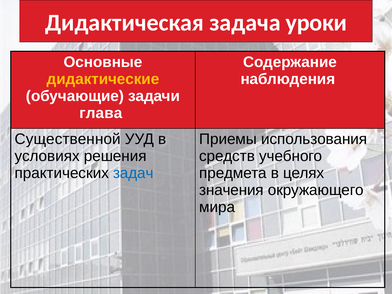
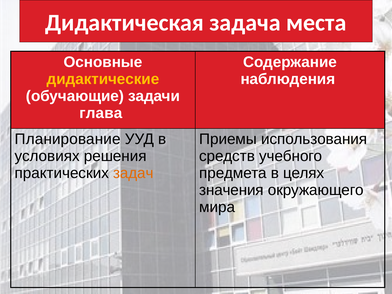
уроки: уроки -> места (316, 23)
Существенной: Существенной -> Планирование (68, 139)
задач colour: blue -> orange (133, 173)
